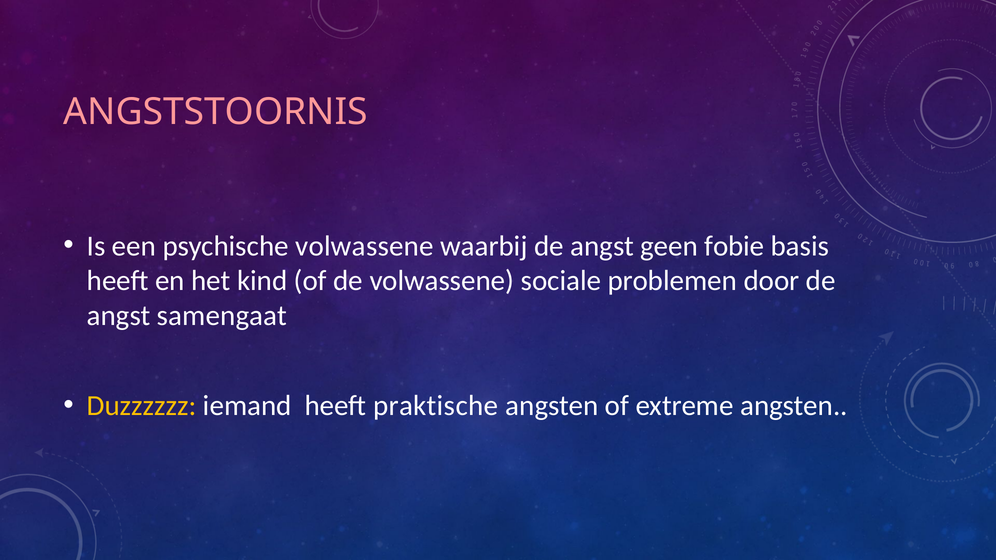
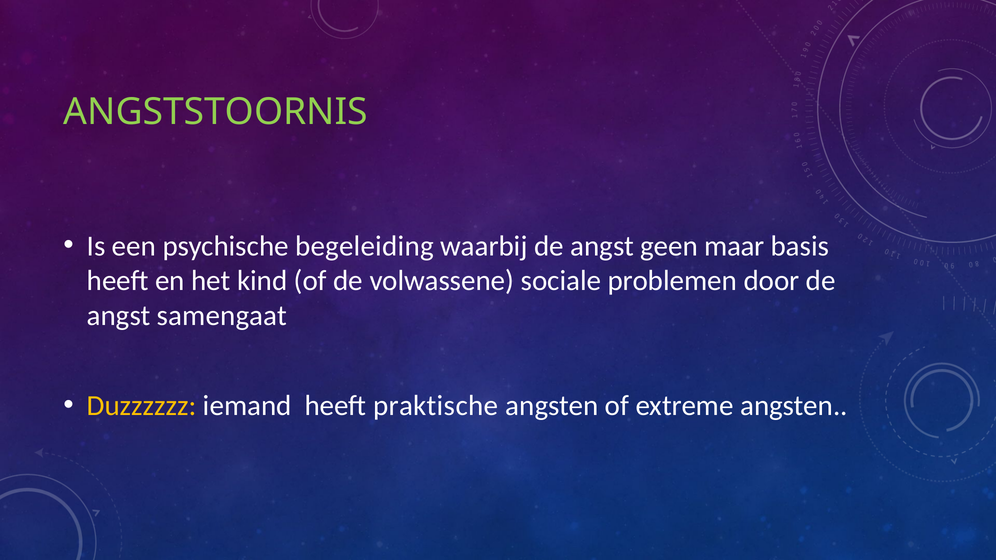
ANGSTSTOORNIS colour: pink -> light green (216, 112)
psychische volwassene: volwassene -> begeleiding (364, 246)
fobie: fobie -> maar (734, 246)
